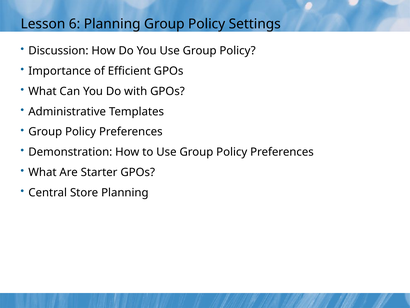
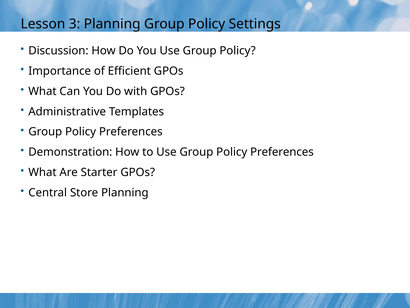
6: 6 -> 3 (75, 24)
